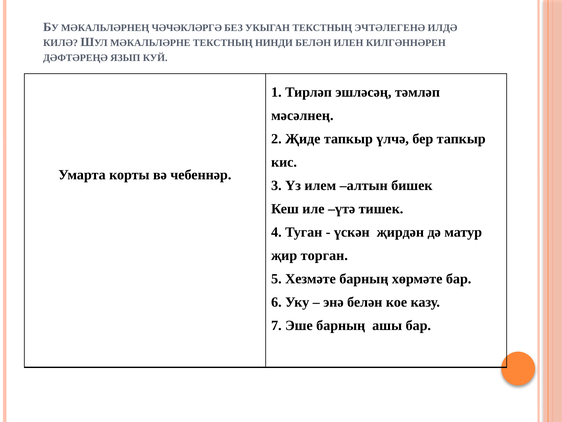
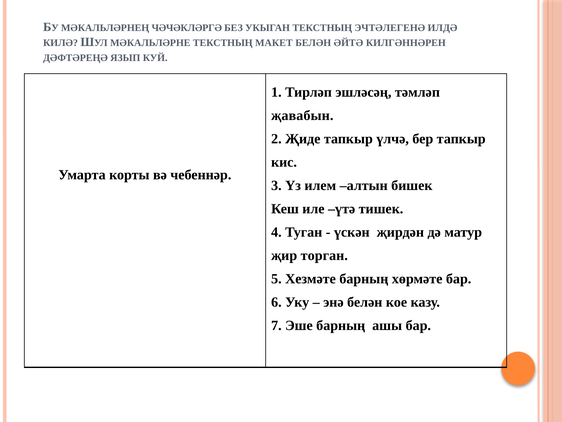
НИНДИ: НИНДИ -> МАКЕТ (274, 43)
ИЛЕН: ИЛЕН -> ӘЙТӘ (348, 43)
мәсәлнең: мәсәлнең -> җавабын (302, 115)
